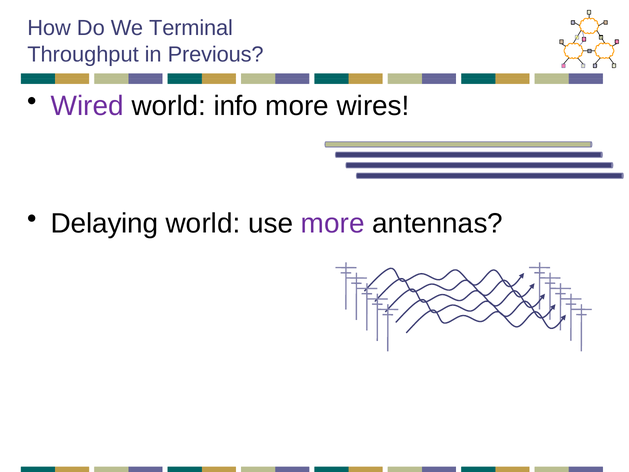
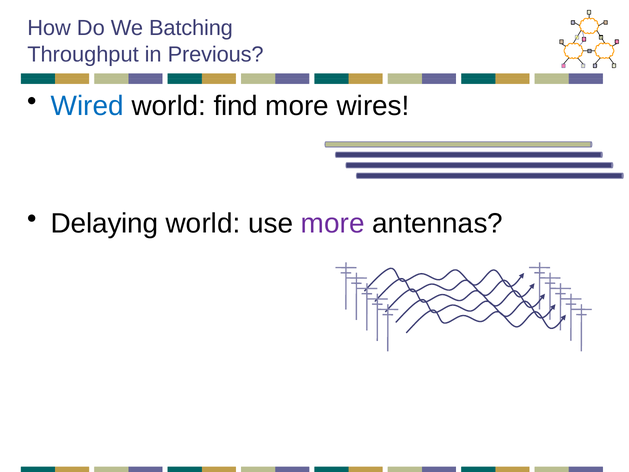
Terminal: Terminal -> Batching (191, 28)
Wired colour: purple -> blue (87, 106)
info: info -> find (236, 106)
